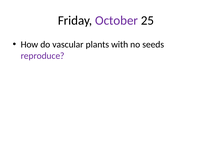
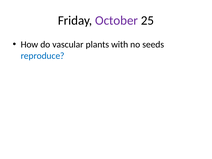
reproduce colour: purple -> blue (43, 56)
